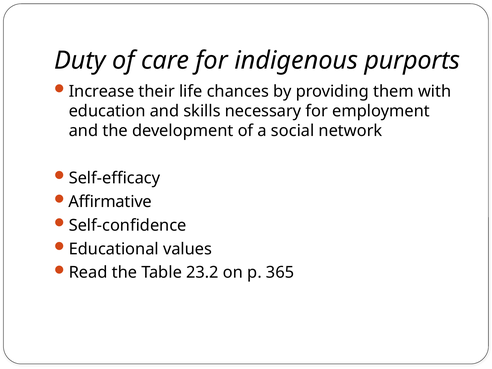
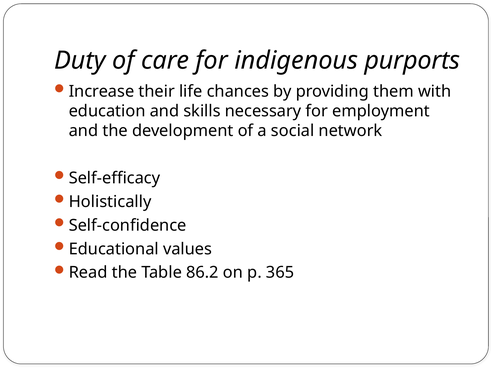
Affirmative: Affirmative -> Holistically (110, 202)
23.2: 23.2 -> 86.2 (202, 273)
